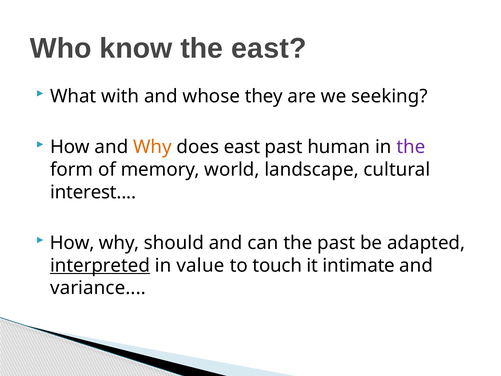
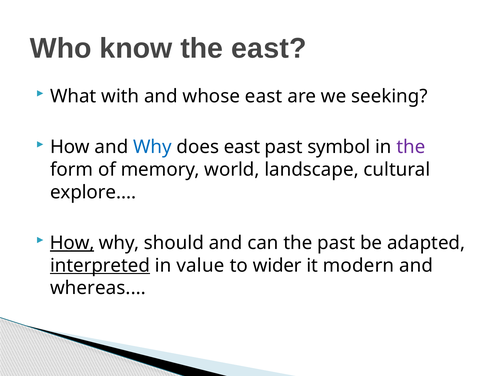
whose they: they -> east (264, 96)
Why colour: orange -> blue (152, 147)
human: human -> symbol (339, 147)
interest: interest -> explore (93, 192)
How underline: none -> present (72, 243)
touch: touch -> wider (277, 265)
intimate: intimate -> modern (359, 265)
variance: variance -> whereas (98, 288)
